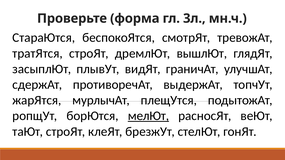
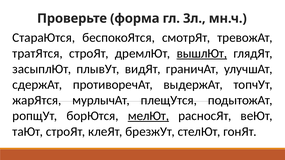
вышлЮт underline: none -> present (202, 53)
